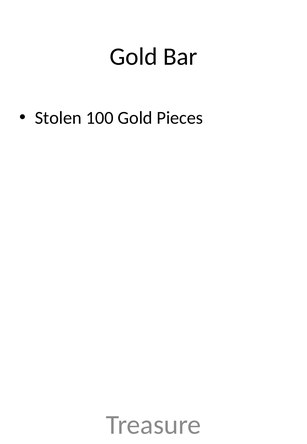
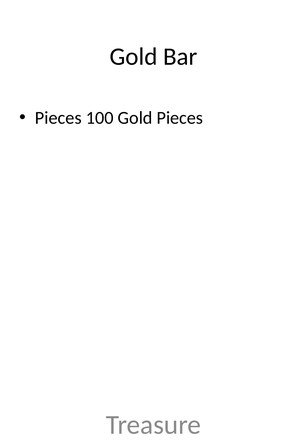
Stolen: Stolen -> Pieces (58, 118)
